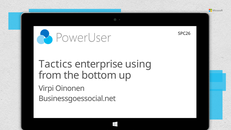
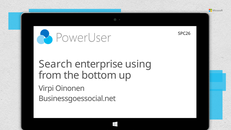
Tactics: Tactics -> Search (55, 64)
